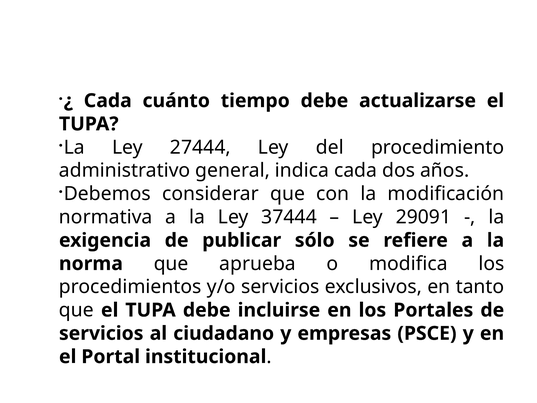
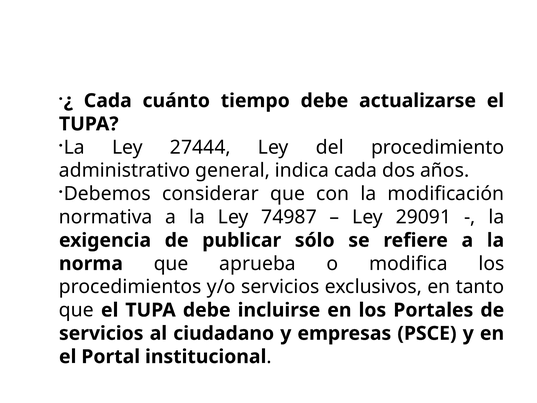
37444: 37444 -> 74987 (289, 217)
